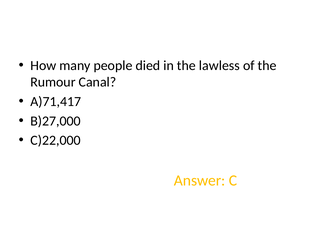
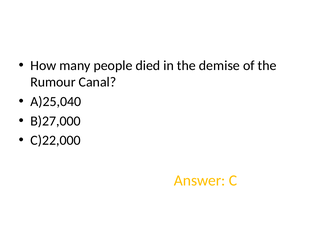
lawless: lawless -> demise (219, 65)
A)71,417: A)71,417 -> A)25,040 (56, 102)
